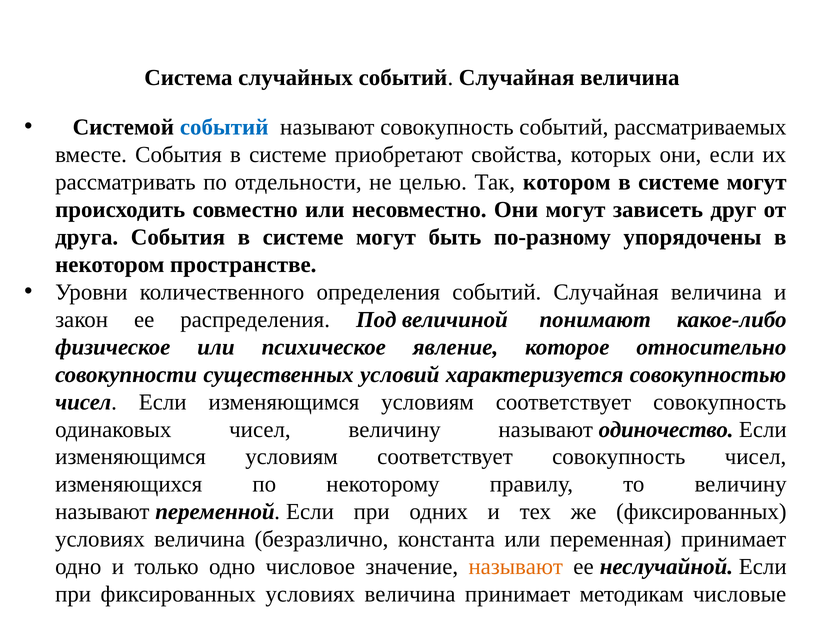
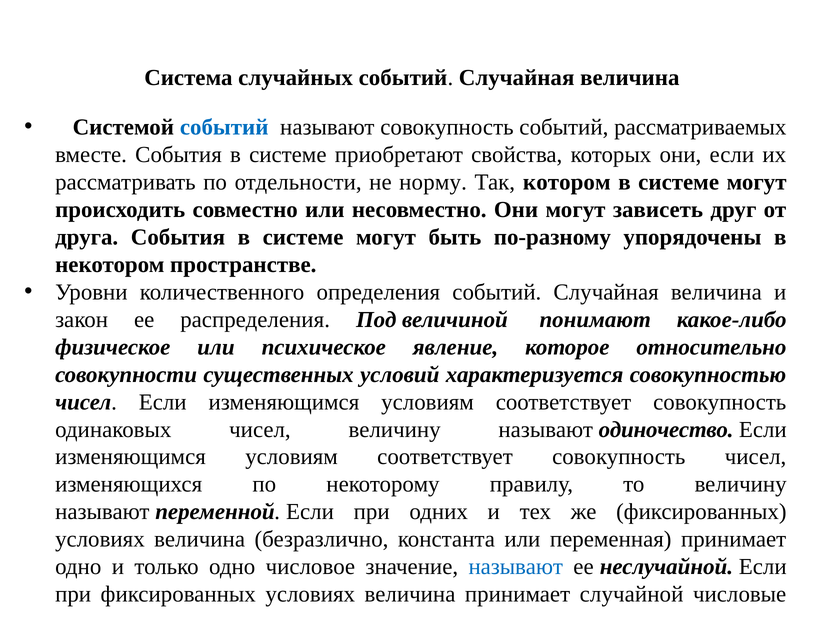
целью: целью -> норму (433, 182)
называют colour: orange -> blue (516, 567)
принимает методикам: методикам -> случайной (632, 594)
